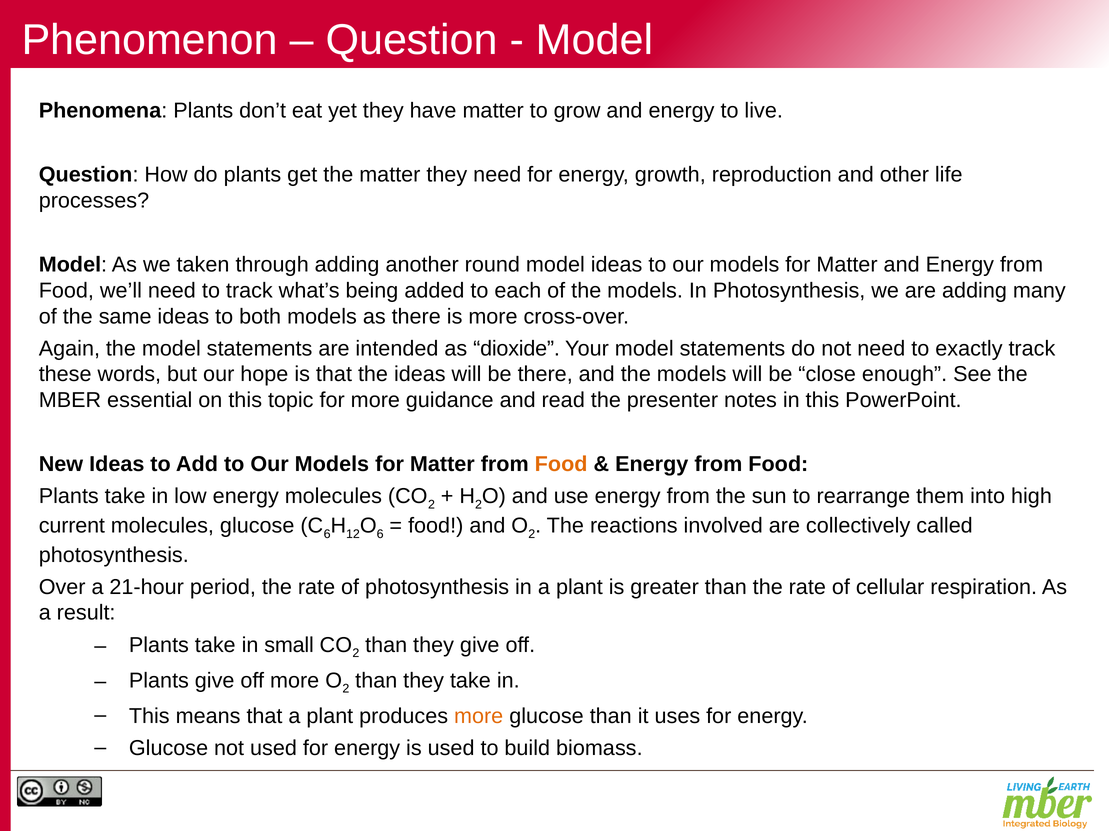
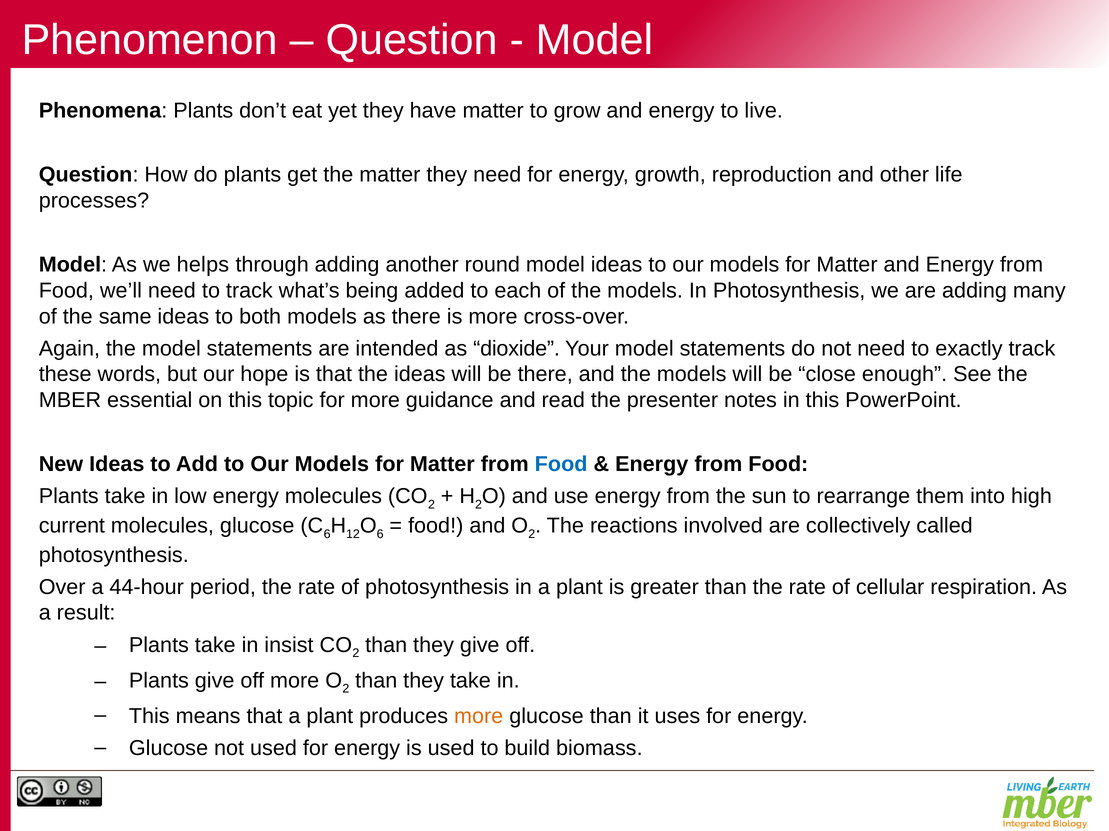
taken: taken -> helps (203, 265)
Food colour: orange -> blue (561, 465)
21-hour: 21-hour -> 44-hour (147, 588)
small: small -> insist (289, 645)
